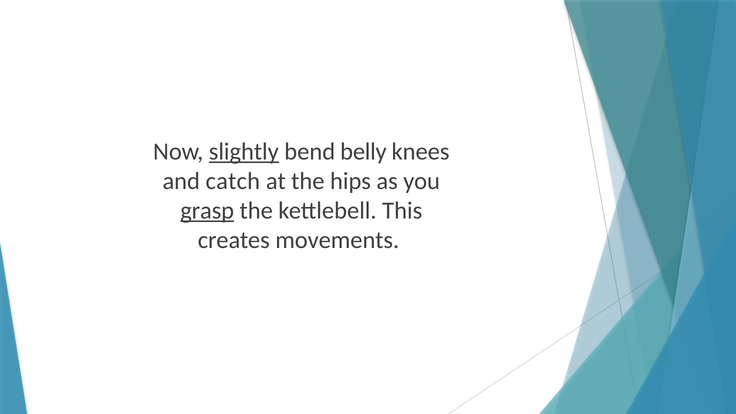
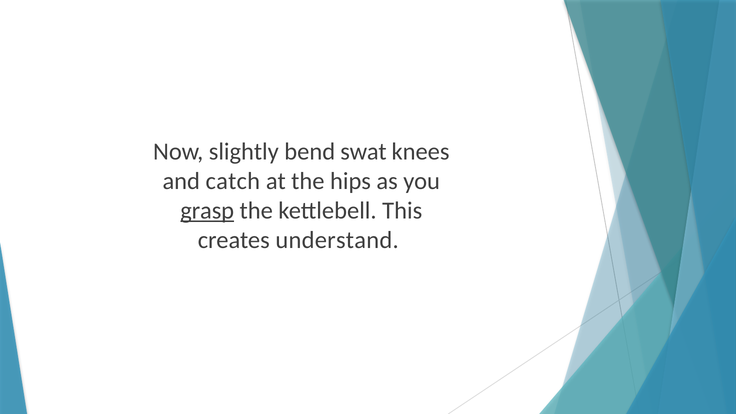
slightly underline: present -> none (244, 152)
belly: belly -> swat (363, 152)
movements: movements -> understand (337, 240)
